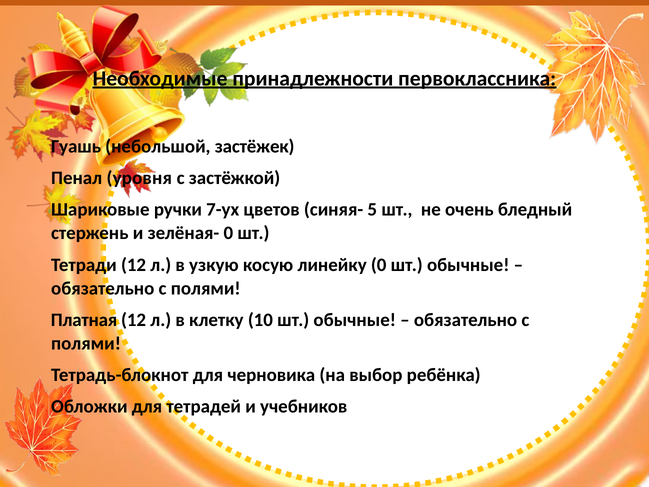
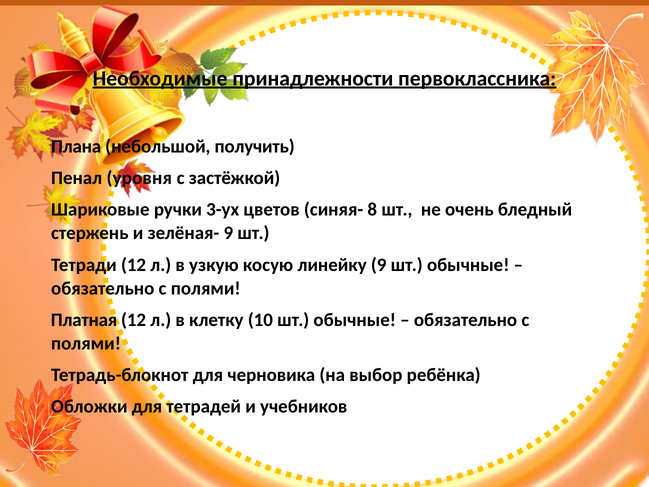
Гуашь: Гуашь -> Плана (76, 146)
застёжек: застёжек -> получить (255, 146)
7-ух: 7-ух -> 3-ух (223, 210)
5: 5 -> 8 (372, 210)
зелёная- 0: 0 -> 9 (228, 233)
линейку 0: 0 -> 9 (379, 265)
